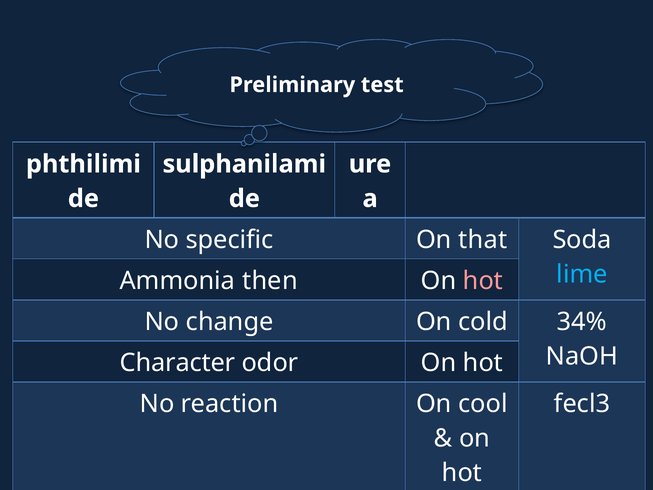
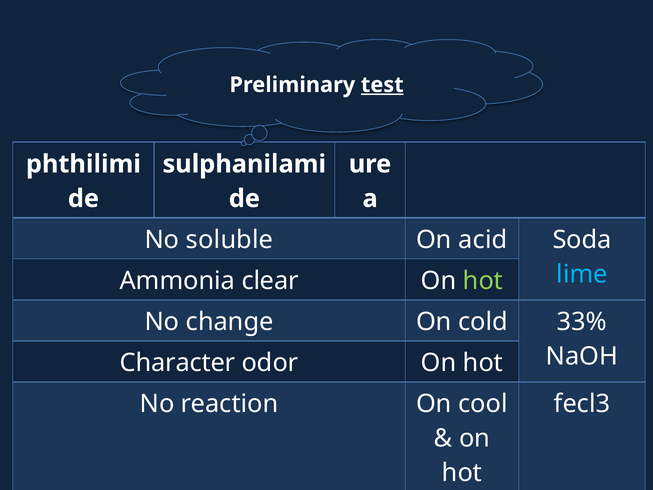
test underline: none -> present (382, 85)
specific: specific -> soluble (230, 240)
that: that -> acid (483, 240)
then: then -> clear (270, 281)
hot colour: pink -> light green (483, 281)
34%: 34% -> 33% (582, 322)
